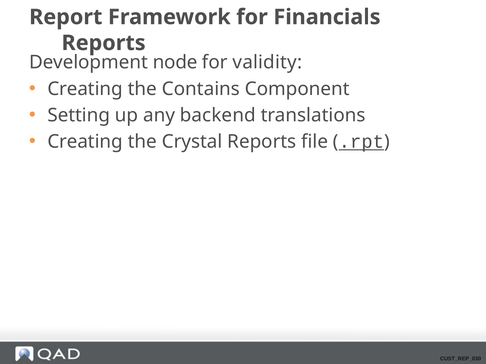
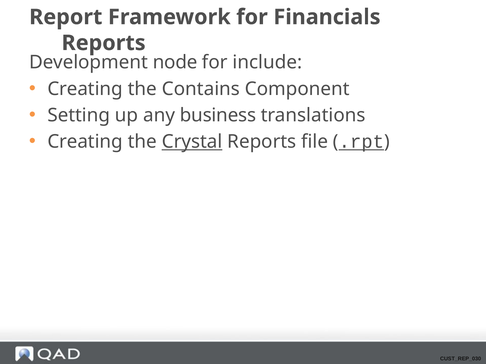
validity: validity -> include (267, 62)
backend: backend -> business (218, 115)
Crystal underline: none -> present (192, 142)
